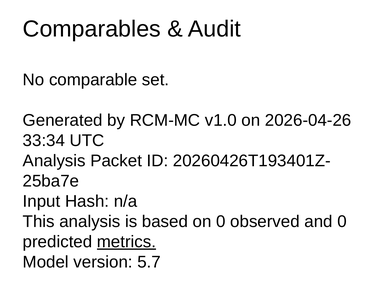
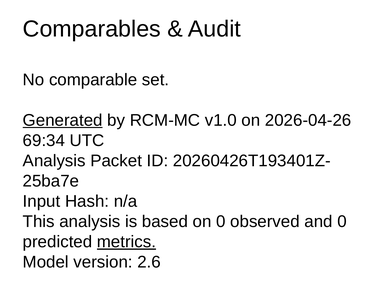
Generated underline: none -> present (63, 120)
33:34: 33:34 -> 69:34 (44, 141)
5.7: 5.7 -> 2.6 (149, 262)
